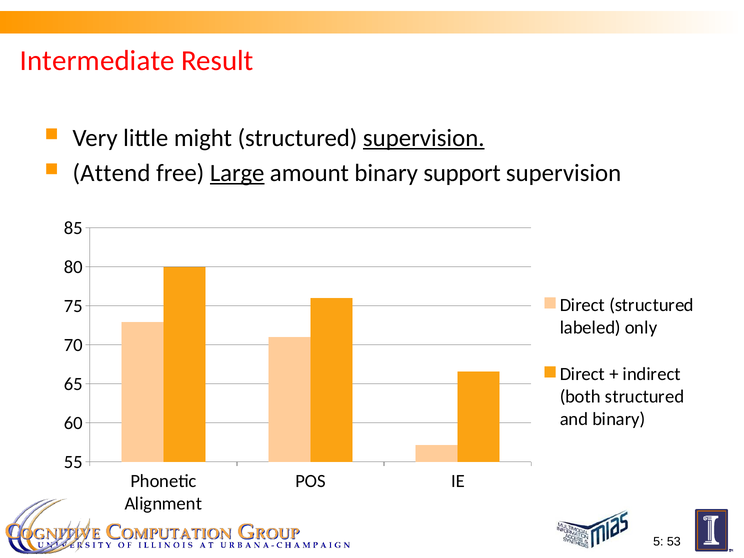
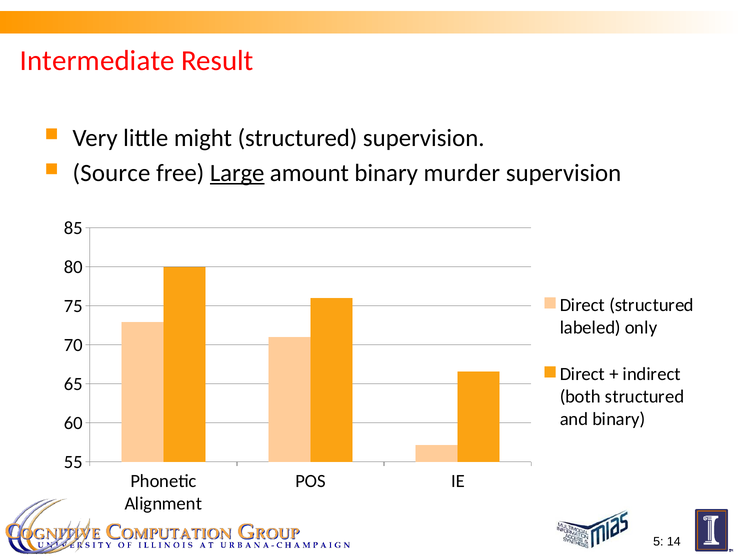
supervision underline: present -> none (424, 138)
Attend: Attend -> Source (111, 173)
support: support -> murder (462, 173)
53: 53 -> 14 (674, 541)
